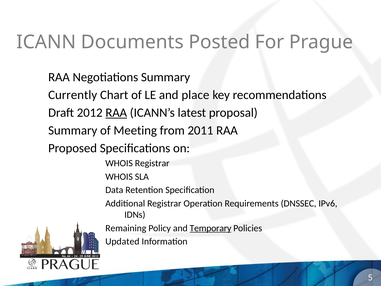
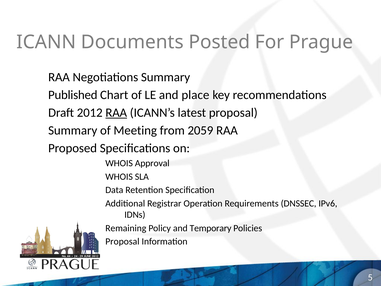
Currently: Currently -> Published (73, 95)
2011: 2011 -> 2059 (200, 130)
WHOIS Registrar: Registrar -> Approval (152, 163)
Temporary underline: present -> none (211, 228)
Updated: Updated -> Proposal (122, 241)
